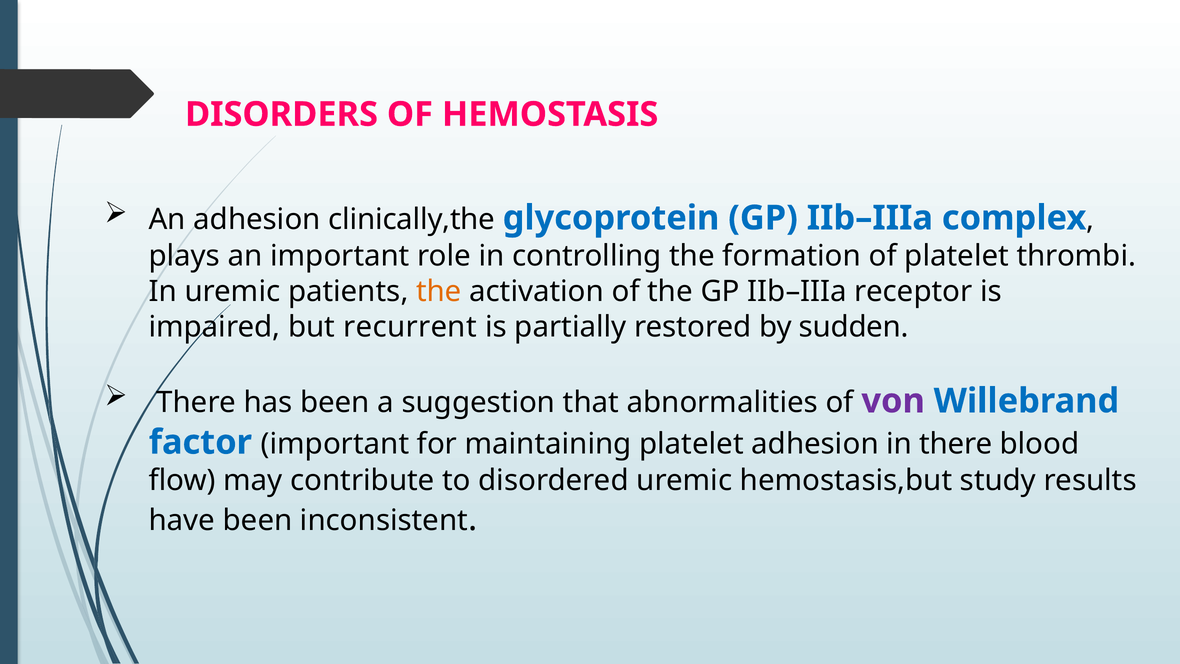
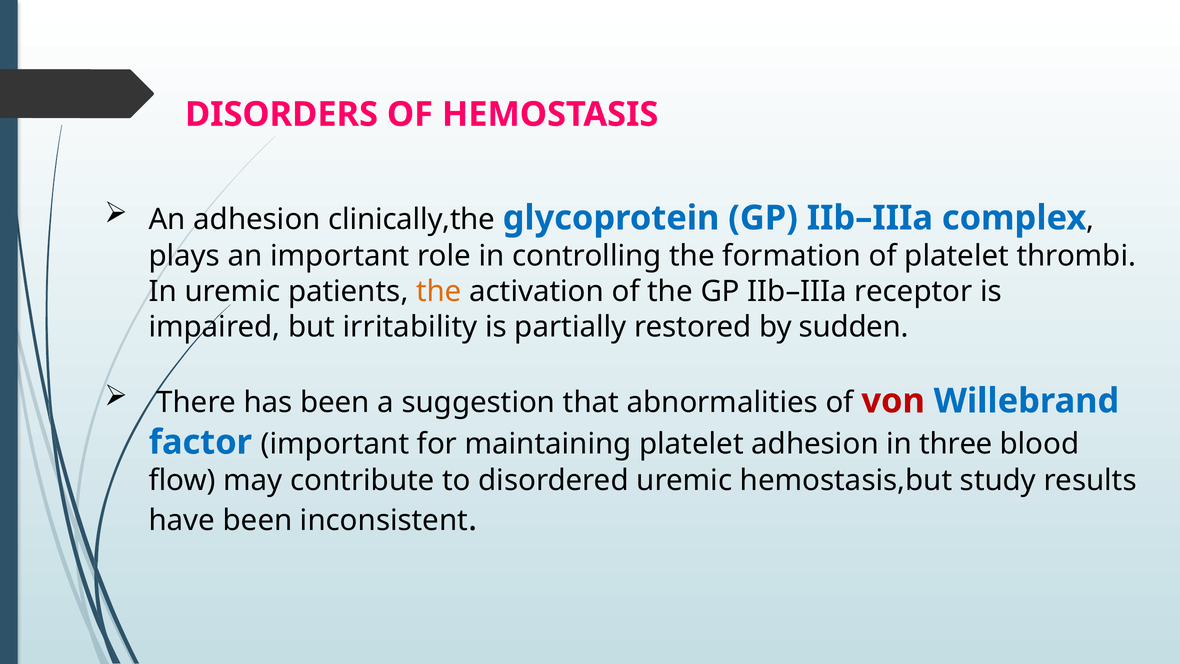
recurrent: recurrent -> irritability (410, 327)
von colour: purple -> red (893, 401)
in there: there -> three (956, 444)
